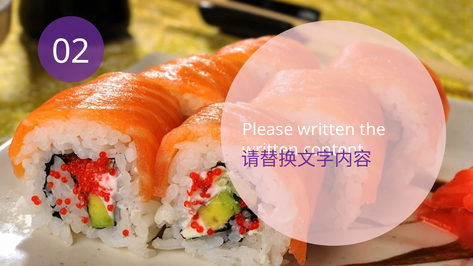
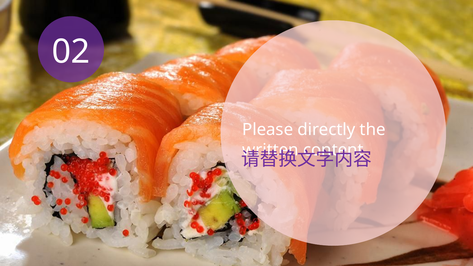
Please written: written -> directly (326, 130)
